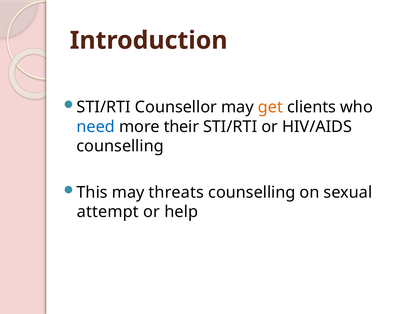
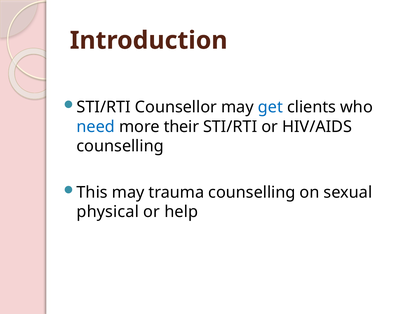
get colour: orange -> blue (270, 107)
threats: threats -> trauma (176, 192)
attempt: attempt -> physical (108, 212)
